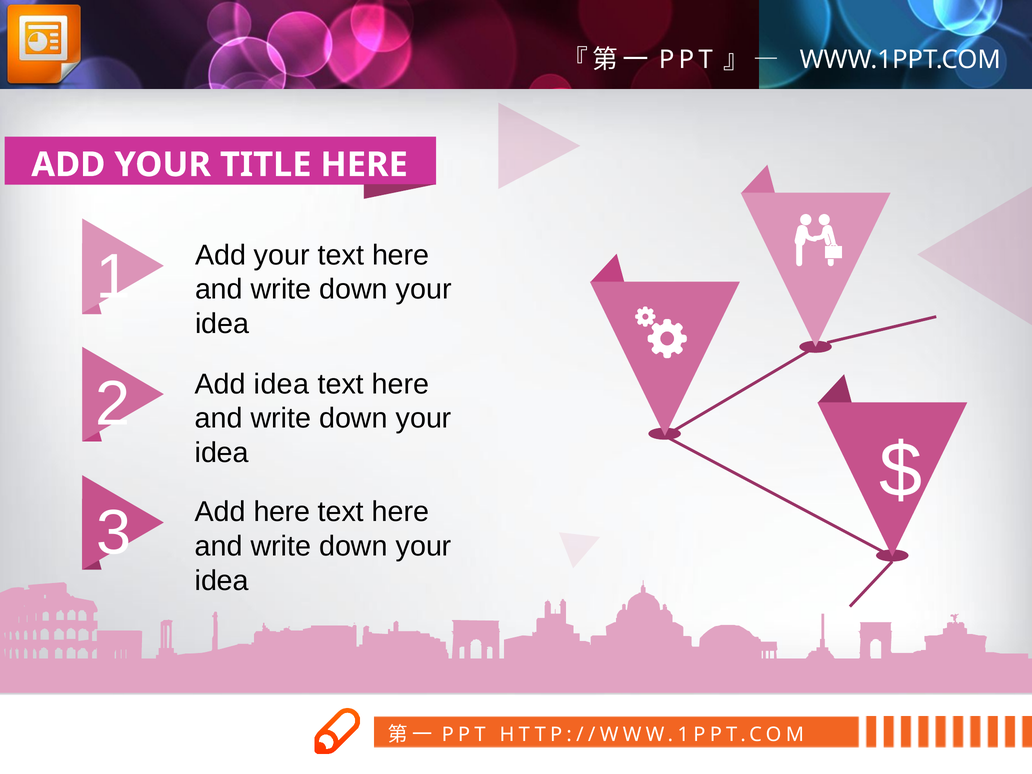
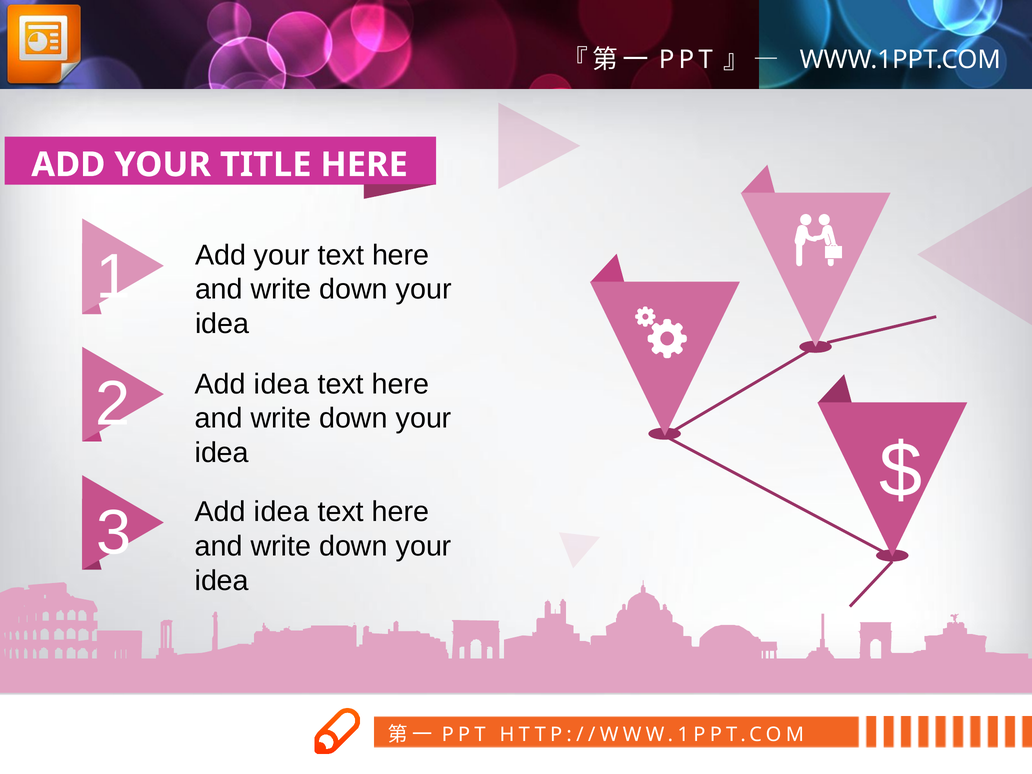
here: here -> idea (282, 512)
